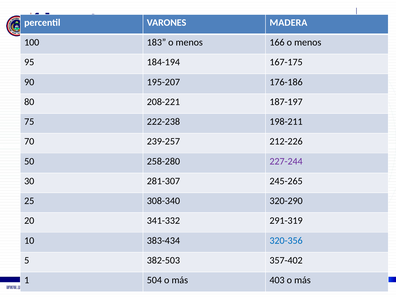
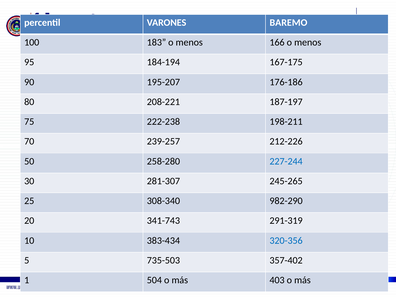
VARONES MADERA: MADERA -> BAREMO (288, 23)
227-244 colour: purple -> blue (286, 161)
320-290: 320-290 -> 982-290 (286, 201)
341-332: 341-332 -> 341-743 (163, 221)
382-503: 382-503 -> 735-503 (163, 260)
